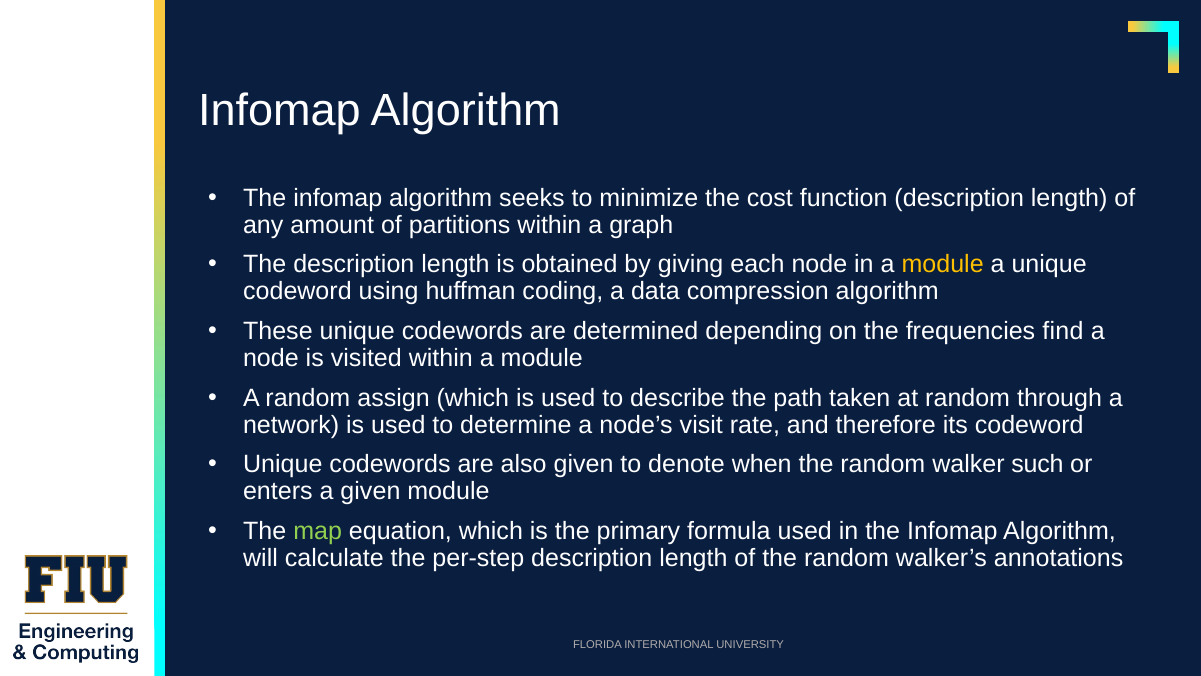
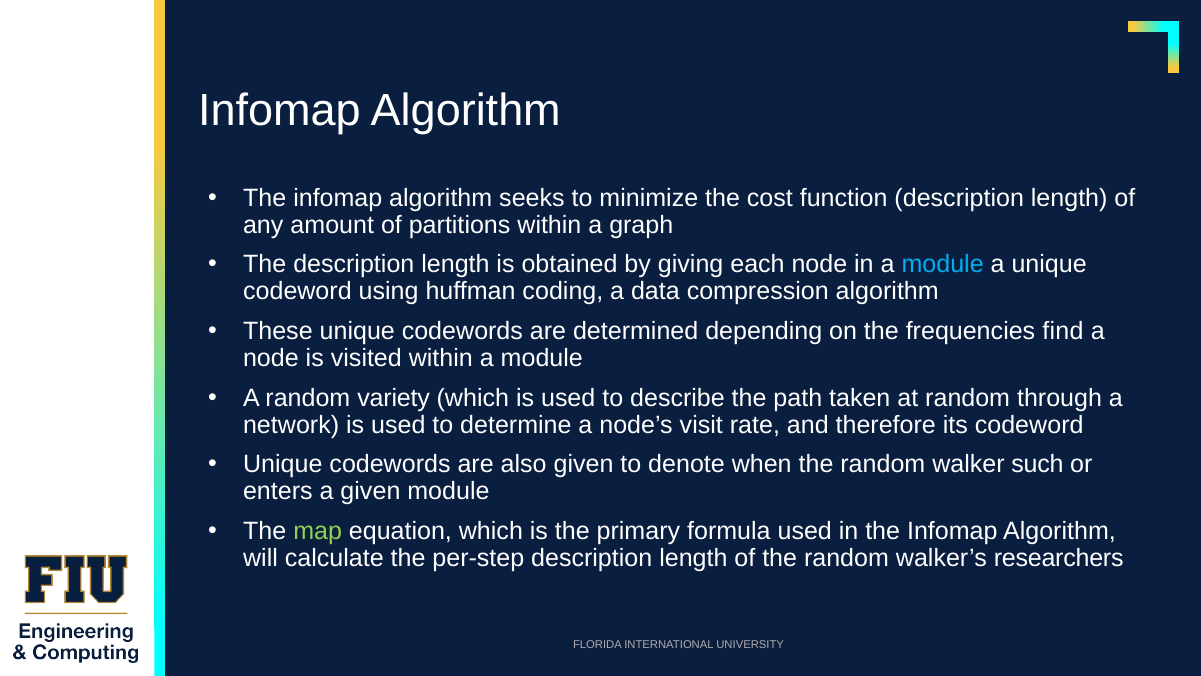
module colour: yellow -> light blue (943, 264)
assign: assign -> variety (394, 398)
annotations: annotations -> researchers (1059, 558)
